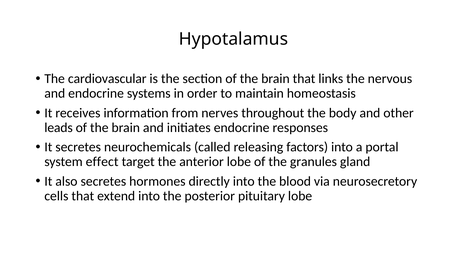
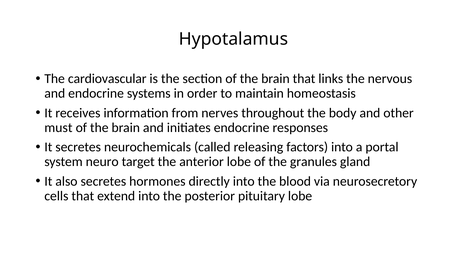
leads: leads -> must (58, 128)
effect: effect -> neuro (102, 162)
